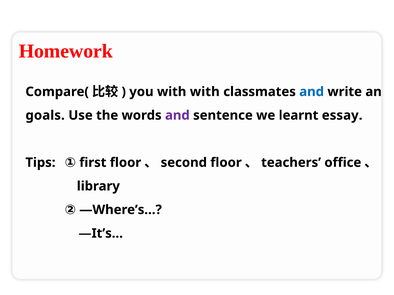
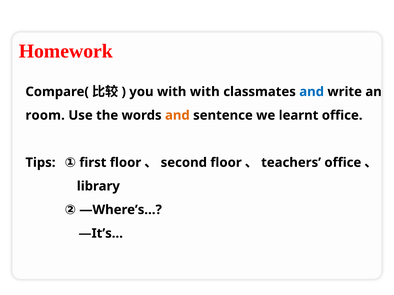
goals: goals -> room (45, 116)
and colour: purple -> orange (177, 116)
learnt essay: essay -> office (342, 116)
